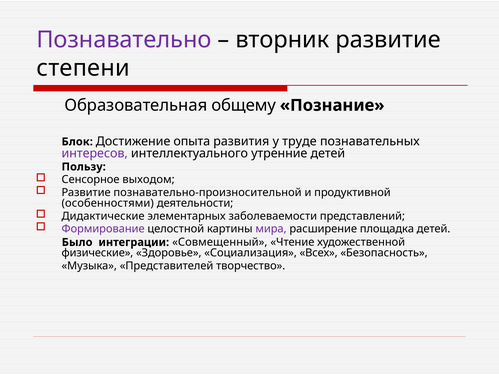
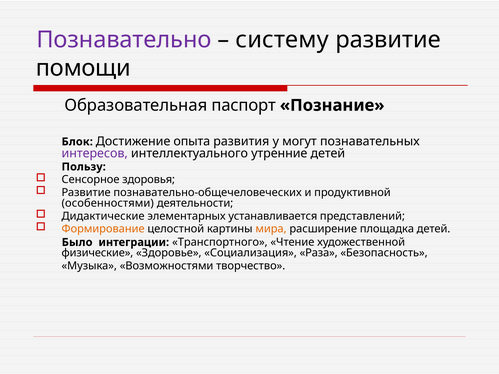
вторник: вторник -> систему (282, 40)
степени: степени -> помощи (83, 68)
общему: общему -> паспорт (244, 105)
труде: труде -> могут (299, 141)
выходом: выходом -> здоровья (149, 180)
познавательно-произносительной: познавательно-произносительной -> познавательно-общечеловеческих (208, 193)
заболеваемости: заболеваемости -> устанавливается (273, 216)
Формирование colour: purple -> orange (103, 229)
мира colour: purple -> orange (271, 229)
Совмещенный: Совмещенный -> Транспортного (220, 242)
Всех: Всех -> Раза (319, 253)
Представителей: Представителей -> Возможностями (167, 266)
